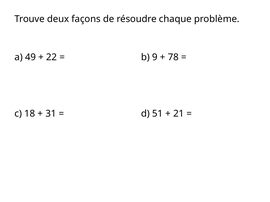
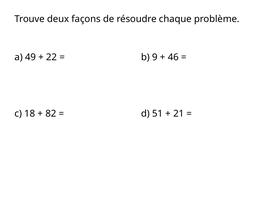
78: 78 -> 46 (173, 57)
31: 31 -> 82 (51, 114)
